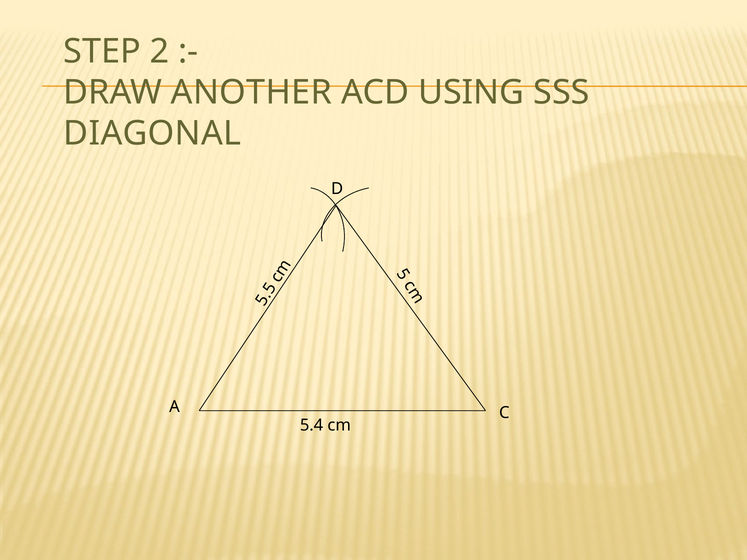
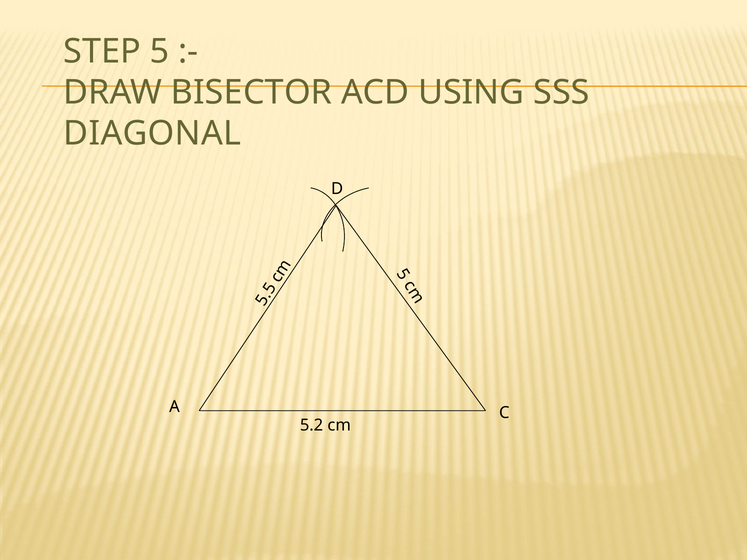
STEP 2: 2 -> 5 (160, 52)
ANOTHER: ANOTHER -> BISECTOR (252, 93)
5.4: 5.4 -> 5.2 (312, 426)
